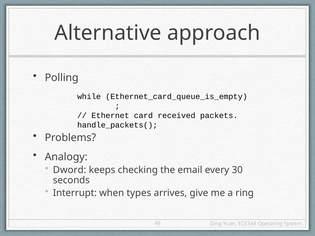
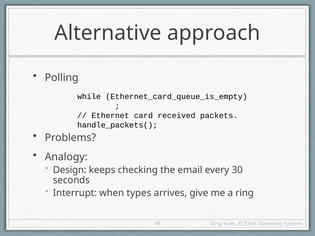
Dword: Dword -> Design (70, 170)
